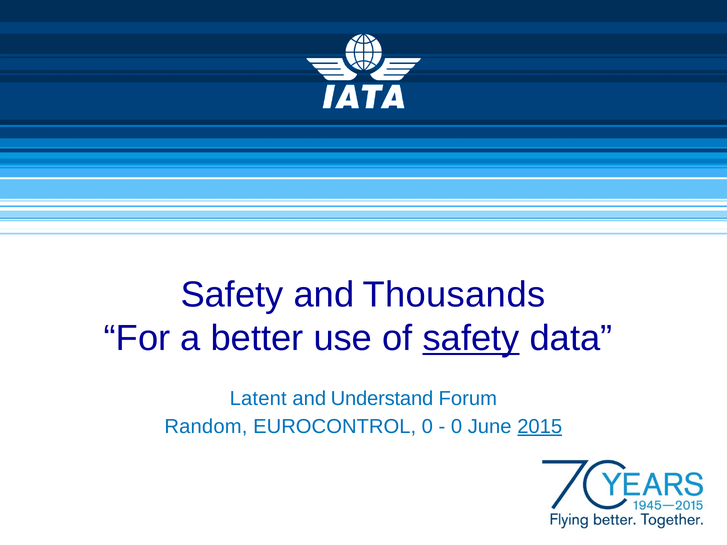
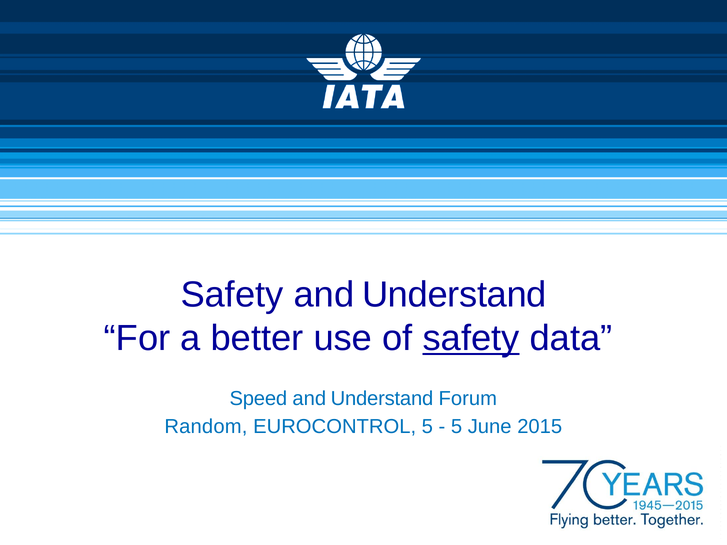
Safety and Thousands: Thousands -> Understand (454, 295)
Latent: Latent -> Speed (258, 399)
EUROCONTROL 0: 0 -> 5 (427, 427)
0: 0 -> 5 (457, 427)
2015 underline: present -> none (540, 427)
